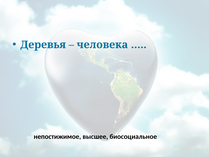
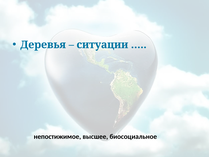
человека: человека -> ситуации (102, 45)
